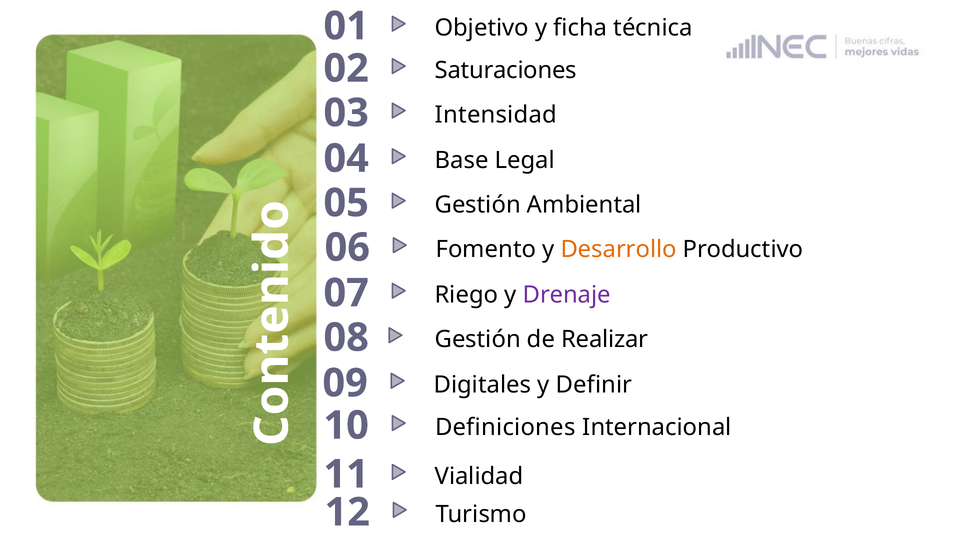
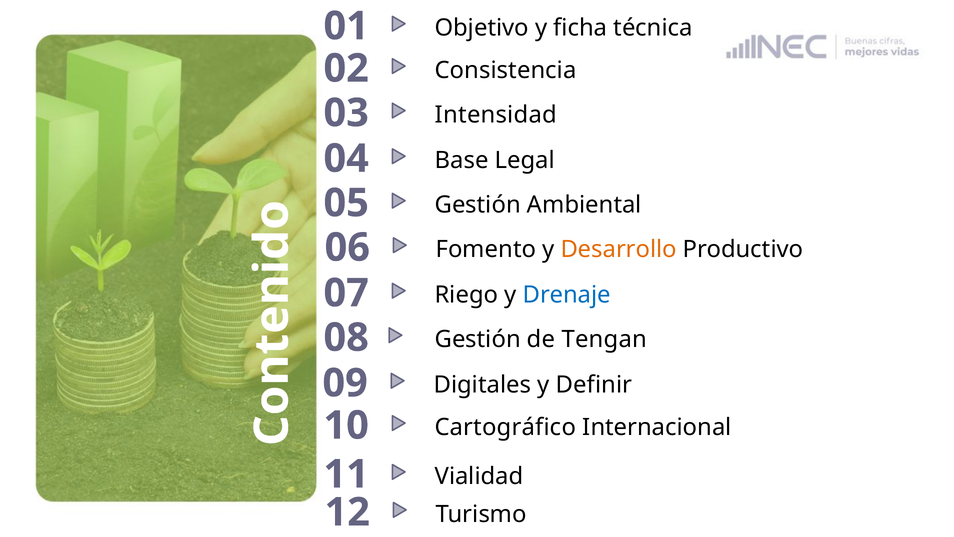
Saturaciones: Saturaciones -> Consistencia (506, 70)
Drenaje colour: purple -> blue (567, 295)
Realizar: Realizar -> Tengan (604, 339)
Definiciones: Definiciones -> Cartográfico (505, 427)
